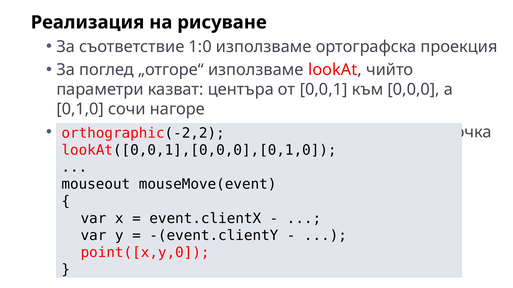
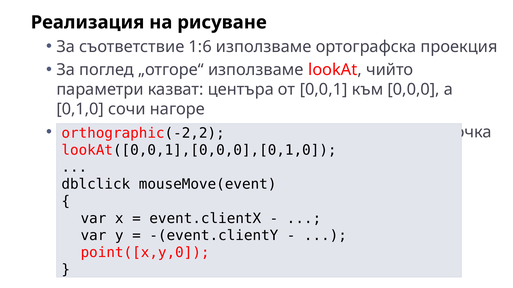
1:0: 1:0 -> 1:6 (200, 47)
mouseout: mouseout -> dblclick (96, 185)
